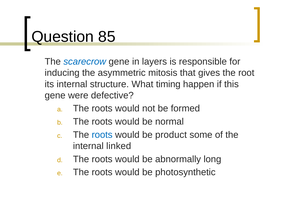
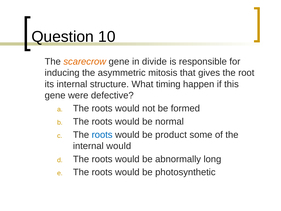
85: 85 -> 10 (107, 37)
scarecrow colour: blue -> orange (85, 62)
layers: layers -> divide (154, 62)
internal linked: linked -> would (119, 146)
